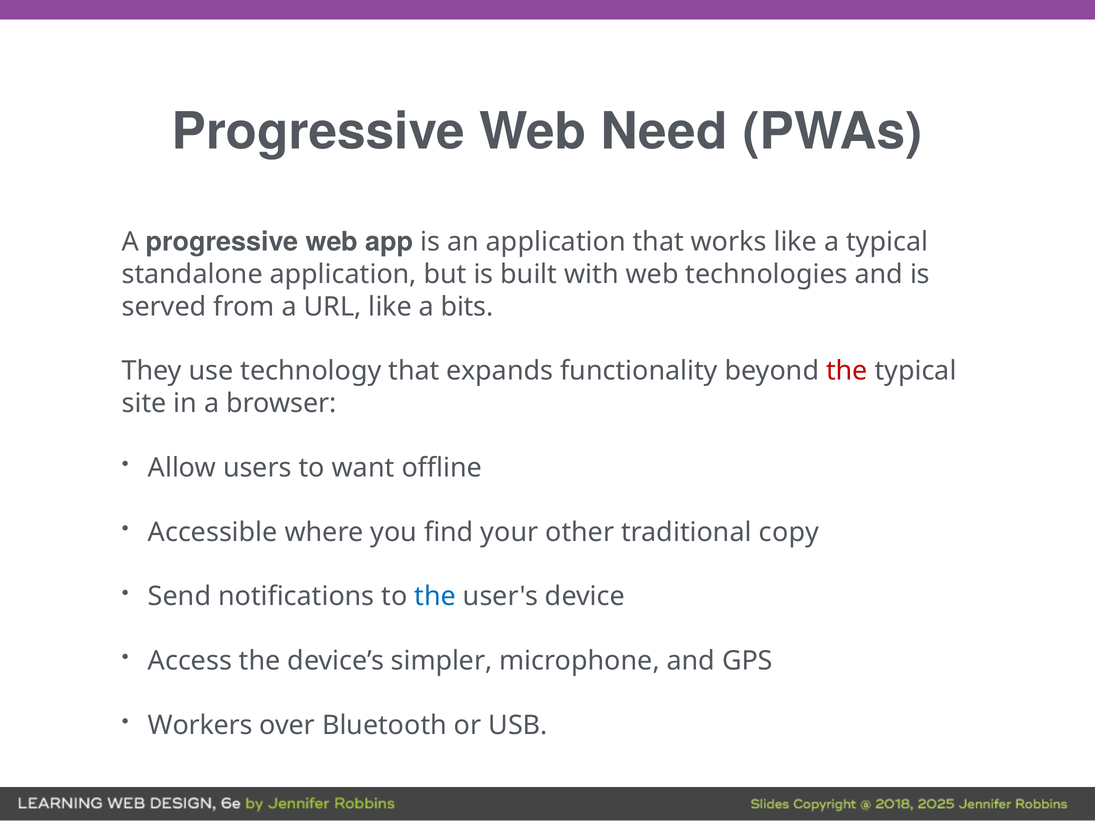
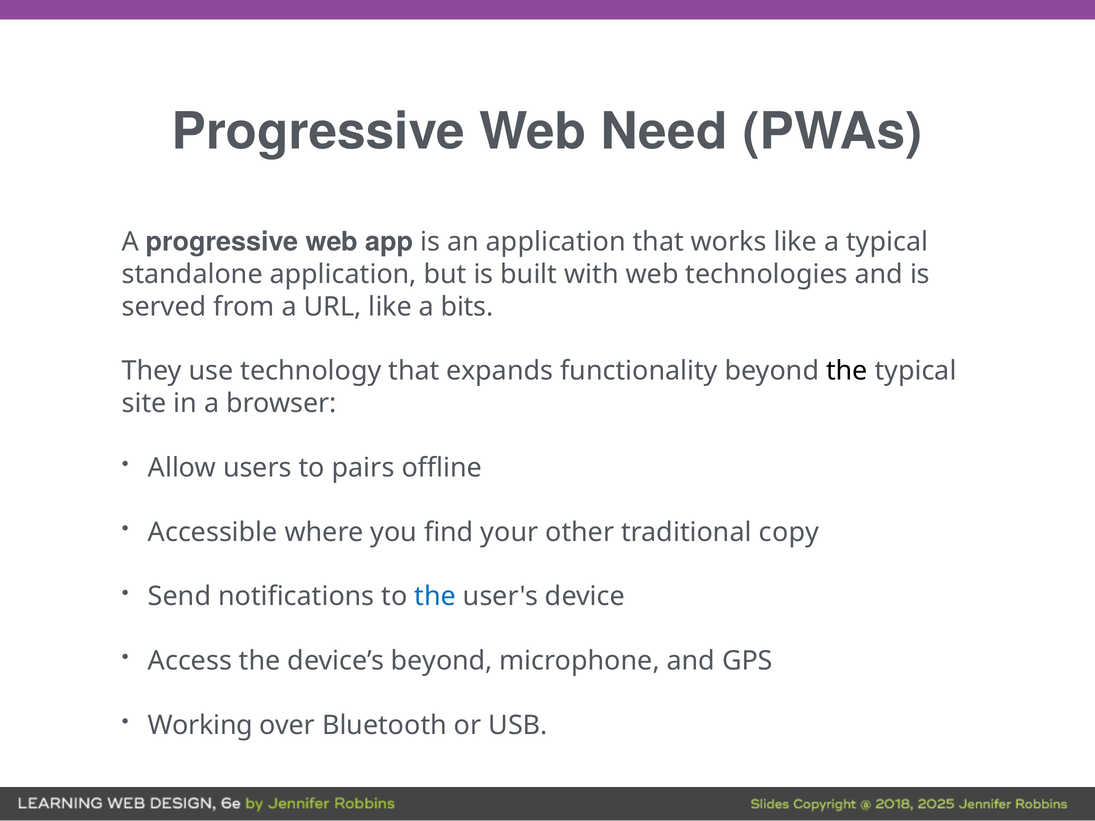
the colour: red -> black (847, 371)
want: want -> pairs (363, 468)
device’s simpler: simpler -> beyond (442, 661)
Workers: Workers -> Working (200, 726)
